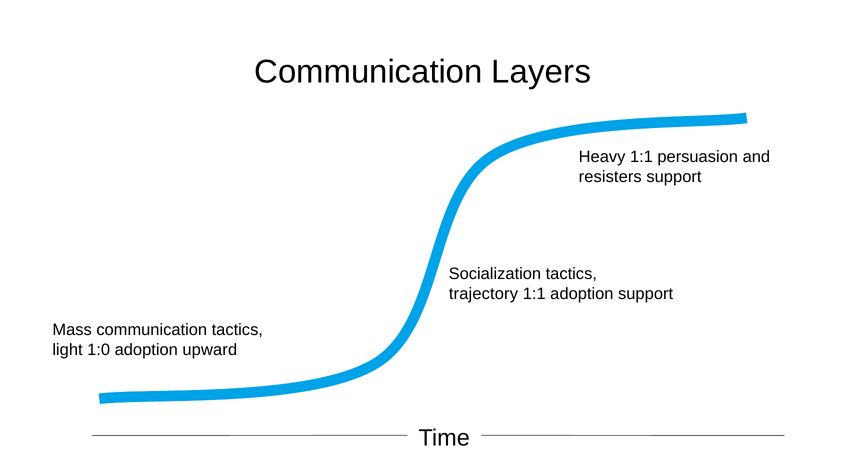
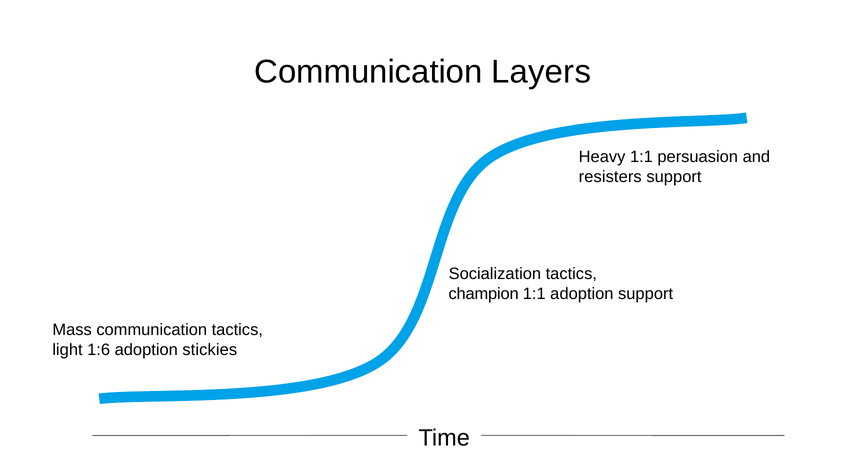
trajectory: trajectory -> champion (484, 294)
1:0: 1:0 -> 1:6 (99, 350)
upward: upward -> stickies (210, 350)
